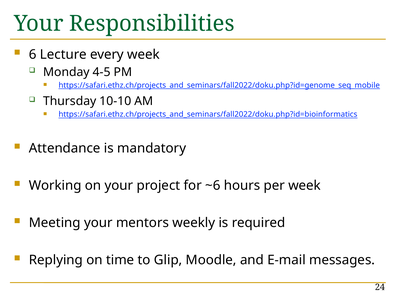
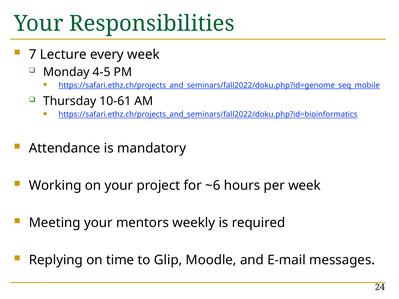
6: 6 -> 7 (33, 54)
10-10: 10-10 -> 10-61 (115, 101)
